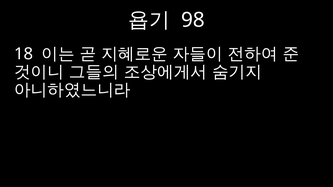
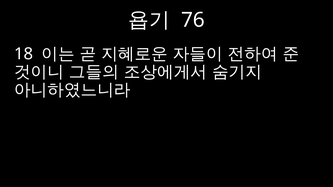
98: 98 -> 76 (193, 20)
